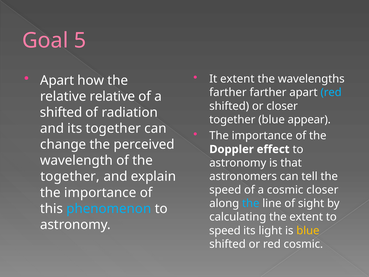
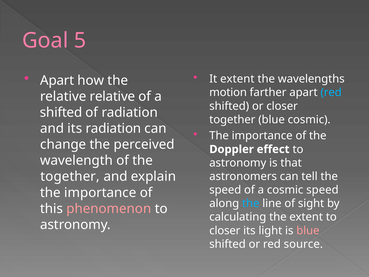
farther: farther -> motion (228, 92)
blue appear: appear -> cosmic (309, 119)
its together: together -> radiation (113, 128)
cosmic closer: closer -> speed (322, 190)
phenomenon colour: light blue -> pink (109, 208)
speed: speed -> closer (225, 230)
blue colour: yellow -> pink (308, 230)
red cosmic: cosmic -> source (303, 244)
